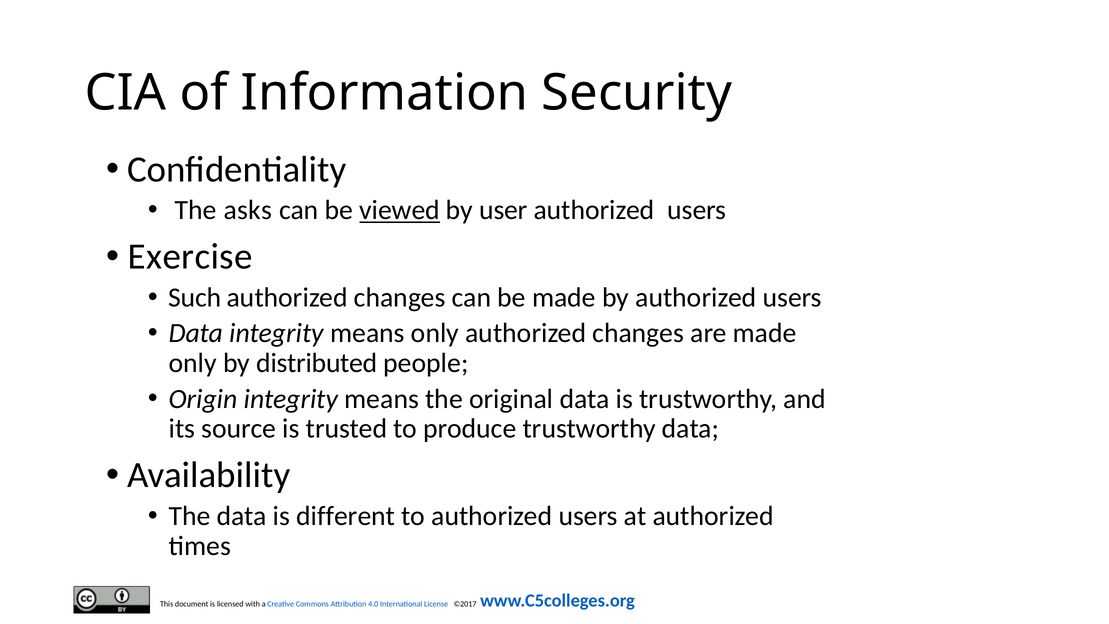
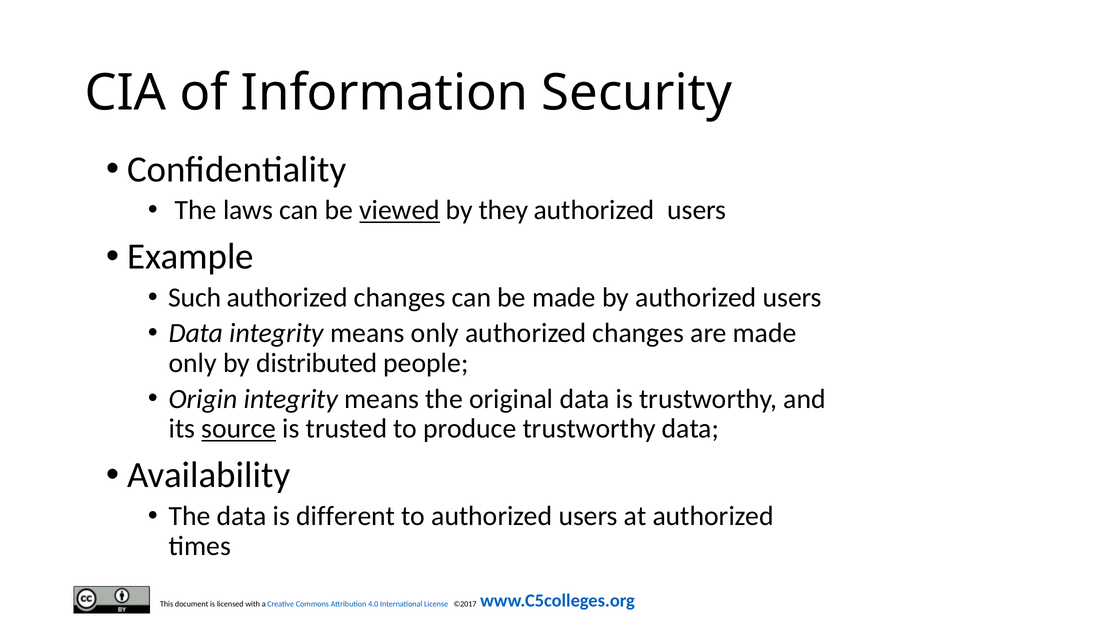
asks: asks -> laws (248, 210)
user: user -> they (503, 210)
Exercise: Exercise -> Example (190, 257)
source underline: none -> present (239, 429)
